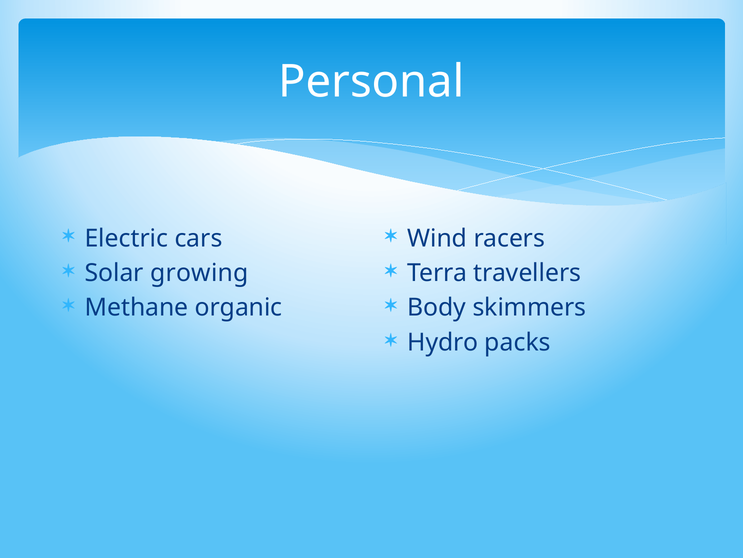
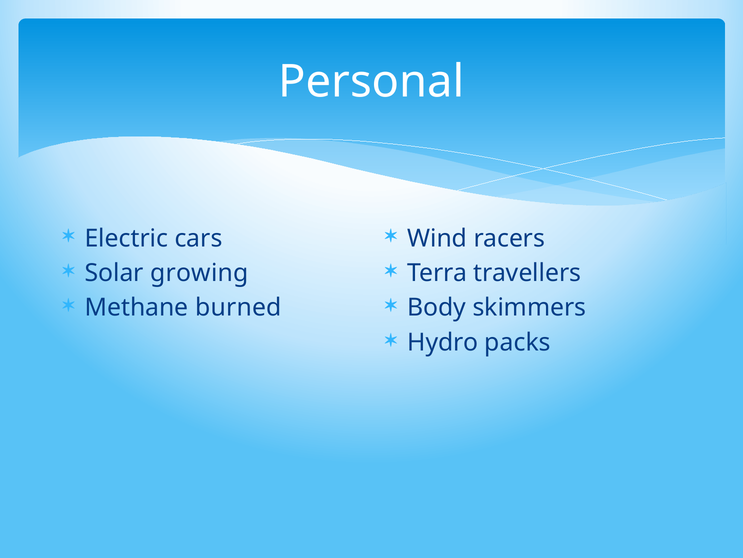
organic: organic -> burned (238, 307)
